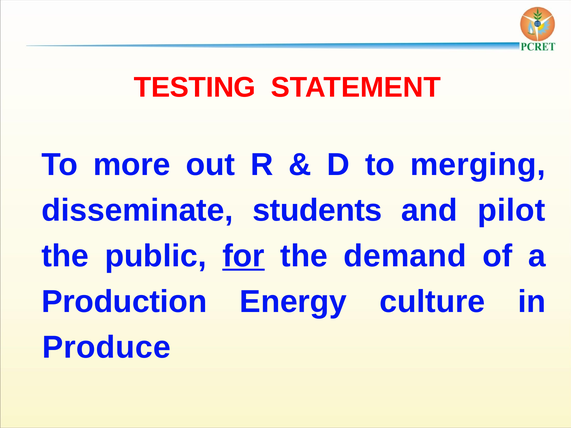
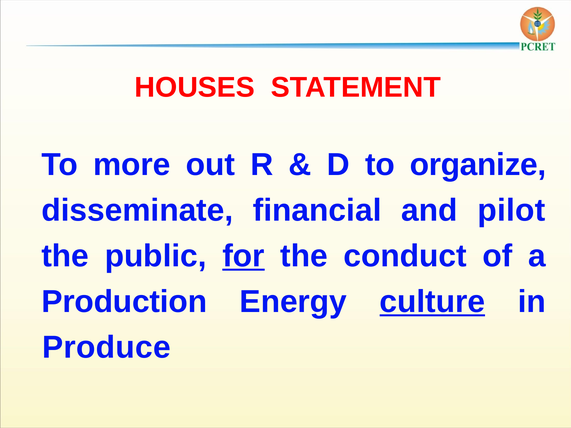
TESTING: TESTING -> HOUSES (195, 88)
merging: merging -> organize (478, 165)
students: students -> financial (317, 211)
demand: demand -> conduct (405, 256)
culture underline: none -> present (432, 302)
